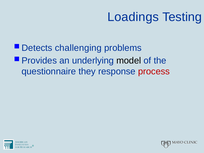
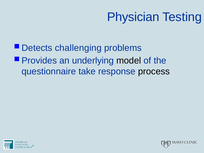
Loadings: Loadings -> Physician (133, 17)
they: they -> take (87, 71)
process colour: red -> black (154, 71)
